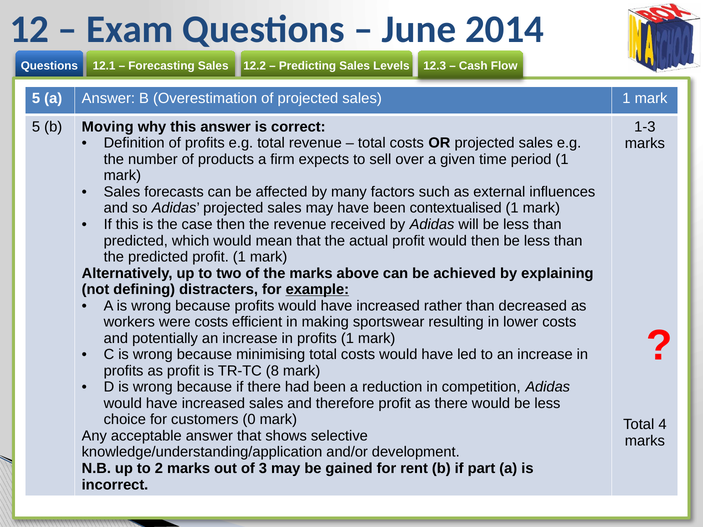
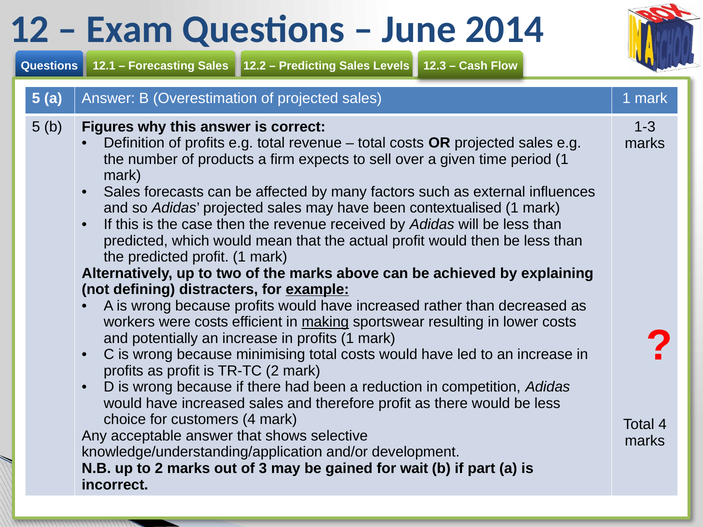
Moving: Moving -> Figures (108, 127)
making underline: none -> present (325, 322)
TR-TC 8: 8 -> 2 (272, 371)
customers 0: 0 -> 4 (249, 420)
rent: rent -> wait (414, 469)
